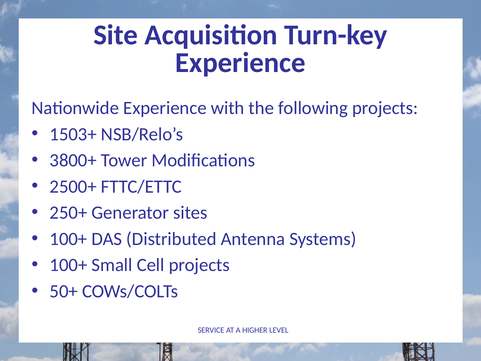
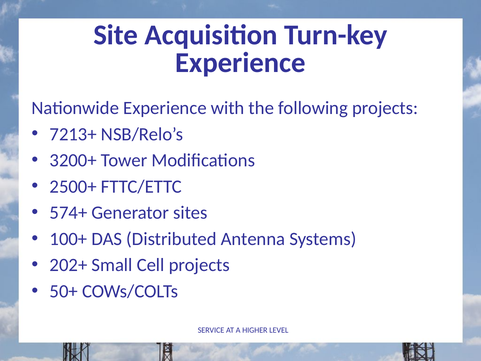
1503+: 1503+ -> 7213+ (73, 134)
3800+: 3800+ -> 3200+ (73, 160)
250+: 250+ -> 574+ (68, 213)
100+: 100+ -> 202+ (68, 265)
